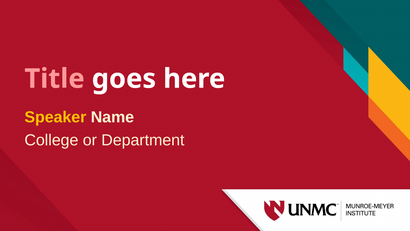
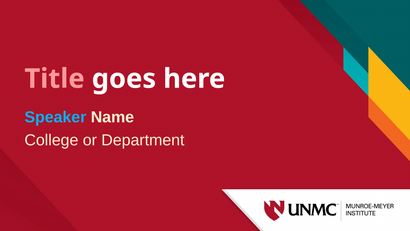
Speaker colour: yellow -> light blue (55, 117)
